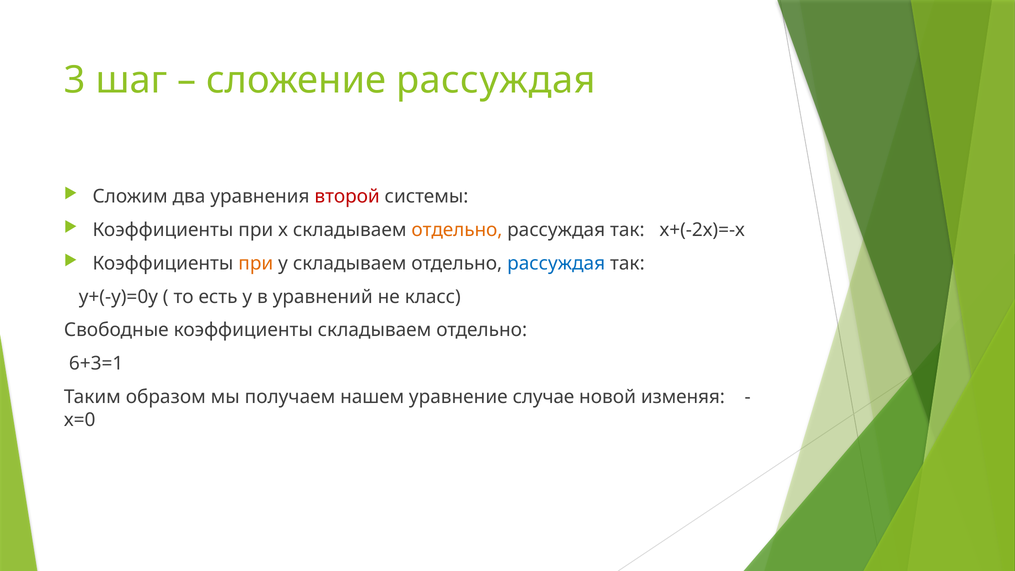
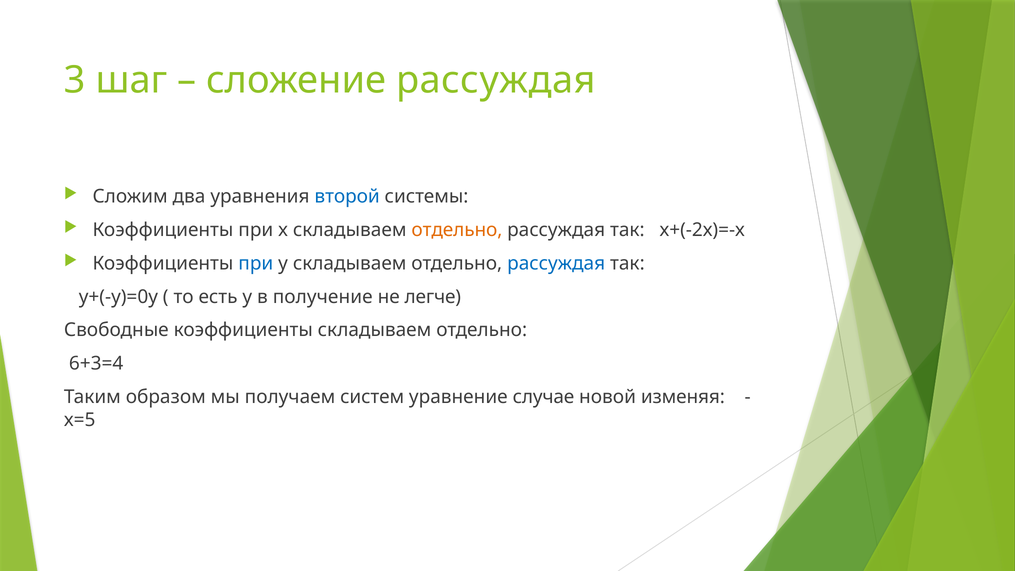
второй colour: red -> blue (347, 196)
при colour: orange -> blue (256, 263)
уравнений: уравнений -> получение (323, 297)
класс: класс -> легче (433, 297)
6+3=1: 6+3=1 -> 6+3=4 (96, 364)
нашем: нашем -> систем (372, 397)
х=0: х=0 -> х=5 (80, 420)
